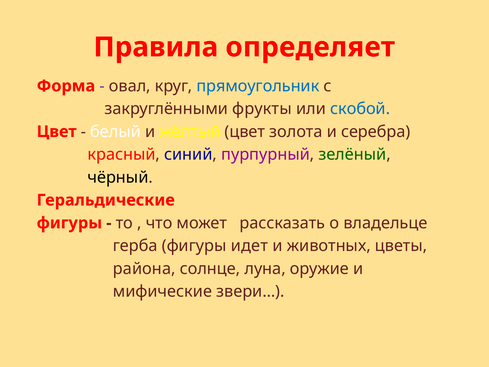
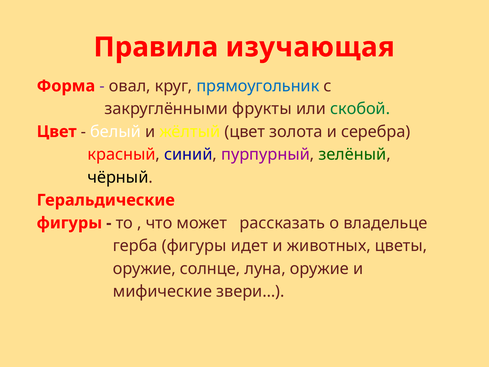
определяет: определяет -> изучающая (310, 47)
скобой colour: blue -> green (360, 109)
района: района -> оружие (144, 268)
